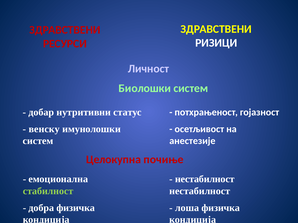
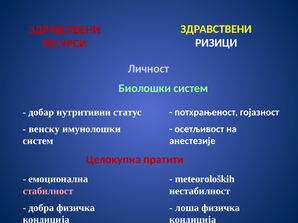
почиње: почиње -> пратити (164, 160)
нестабилност: нестабилност -> meteoroloških (205, 179)
стабилност colour: light green -> pink (48, 191)
